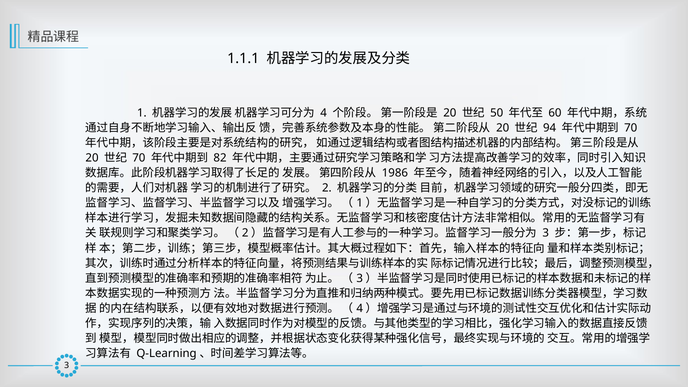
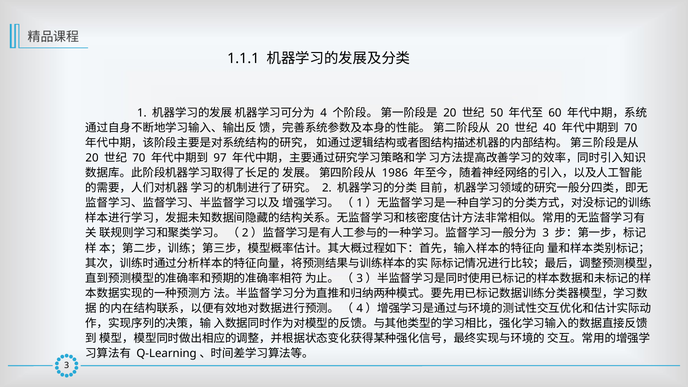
94: 94 -> 40 (550, 128)
82: 82 -> 97 (220, 158)
